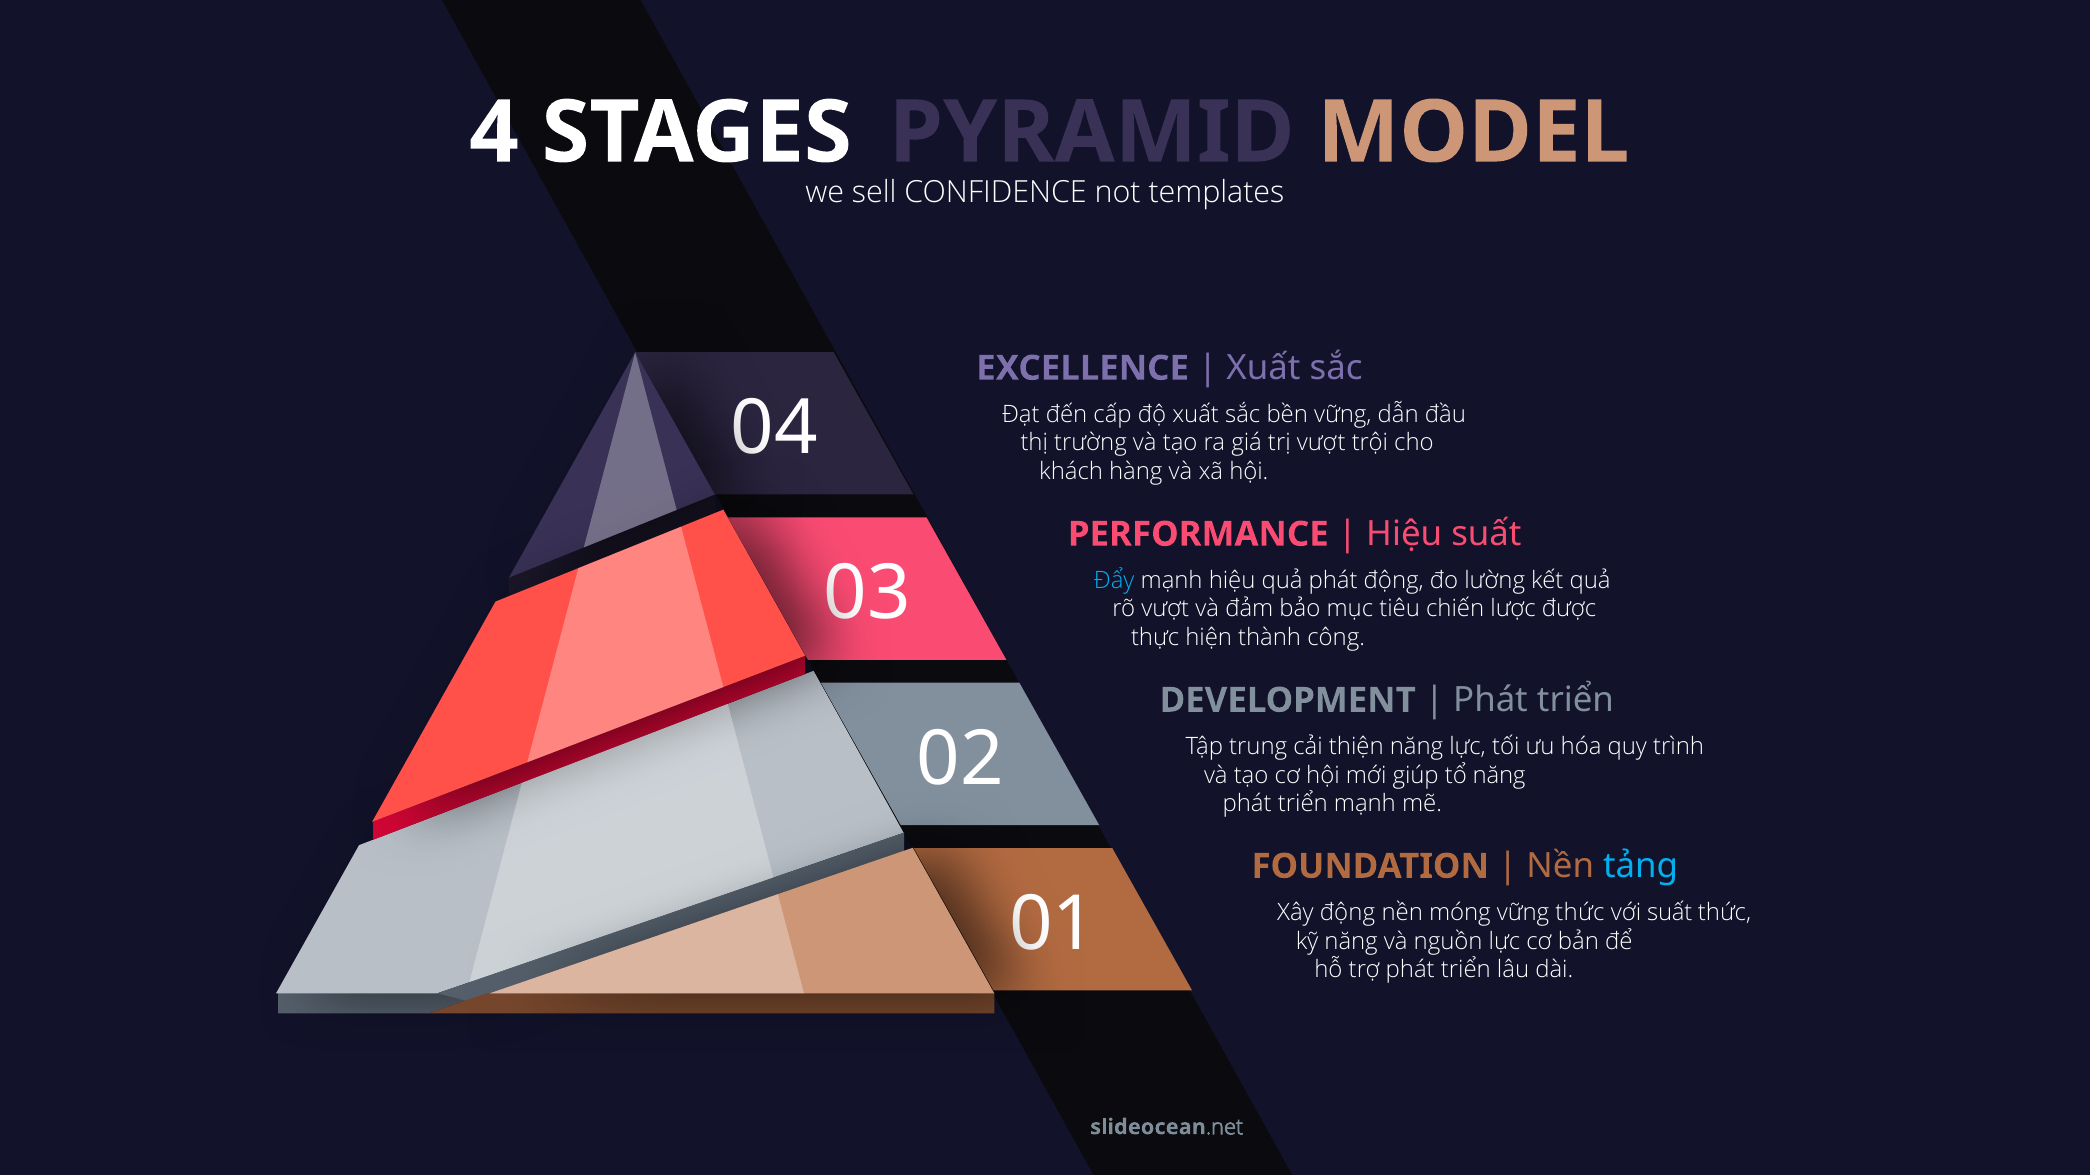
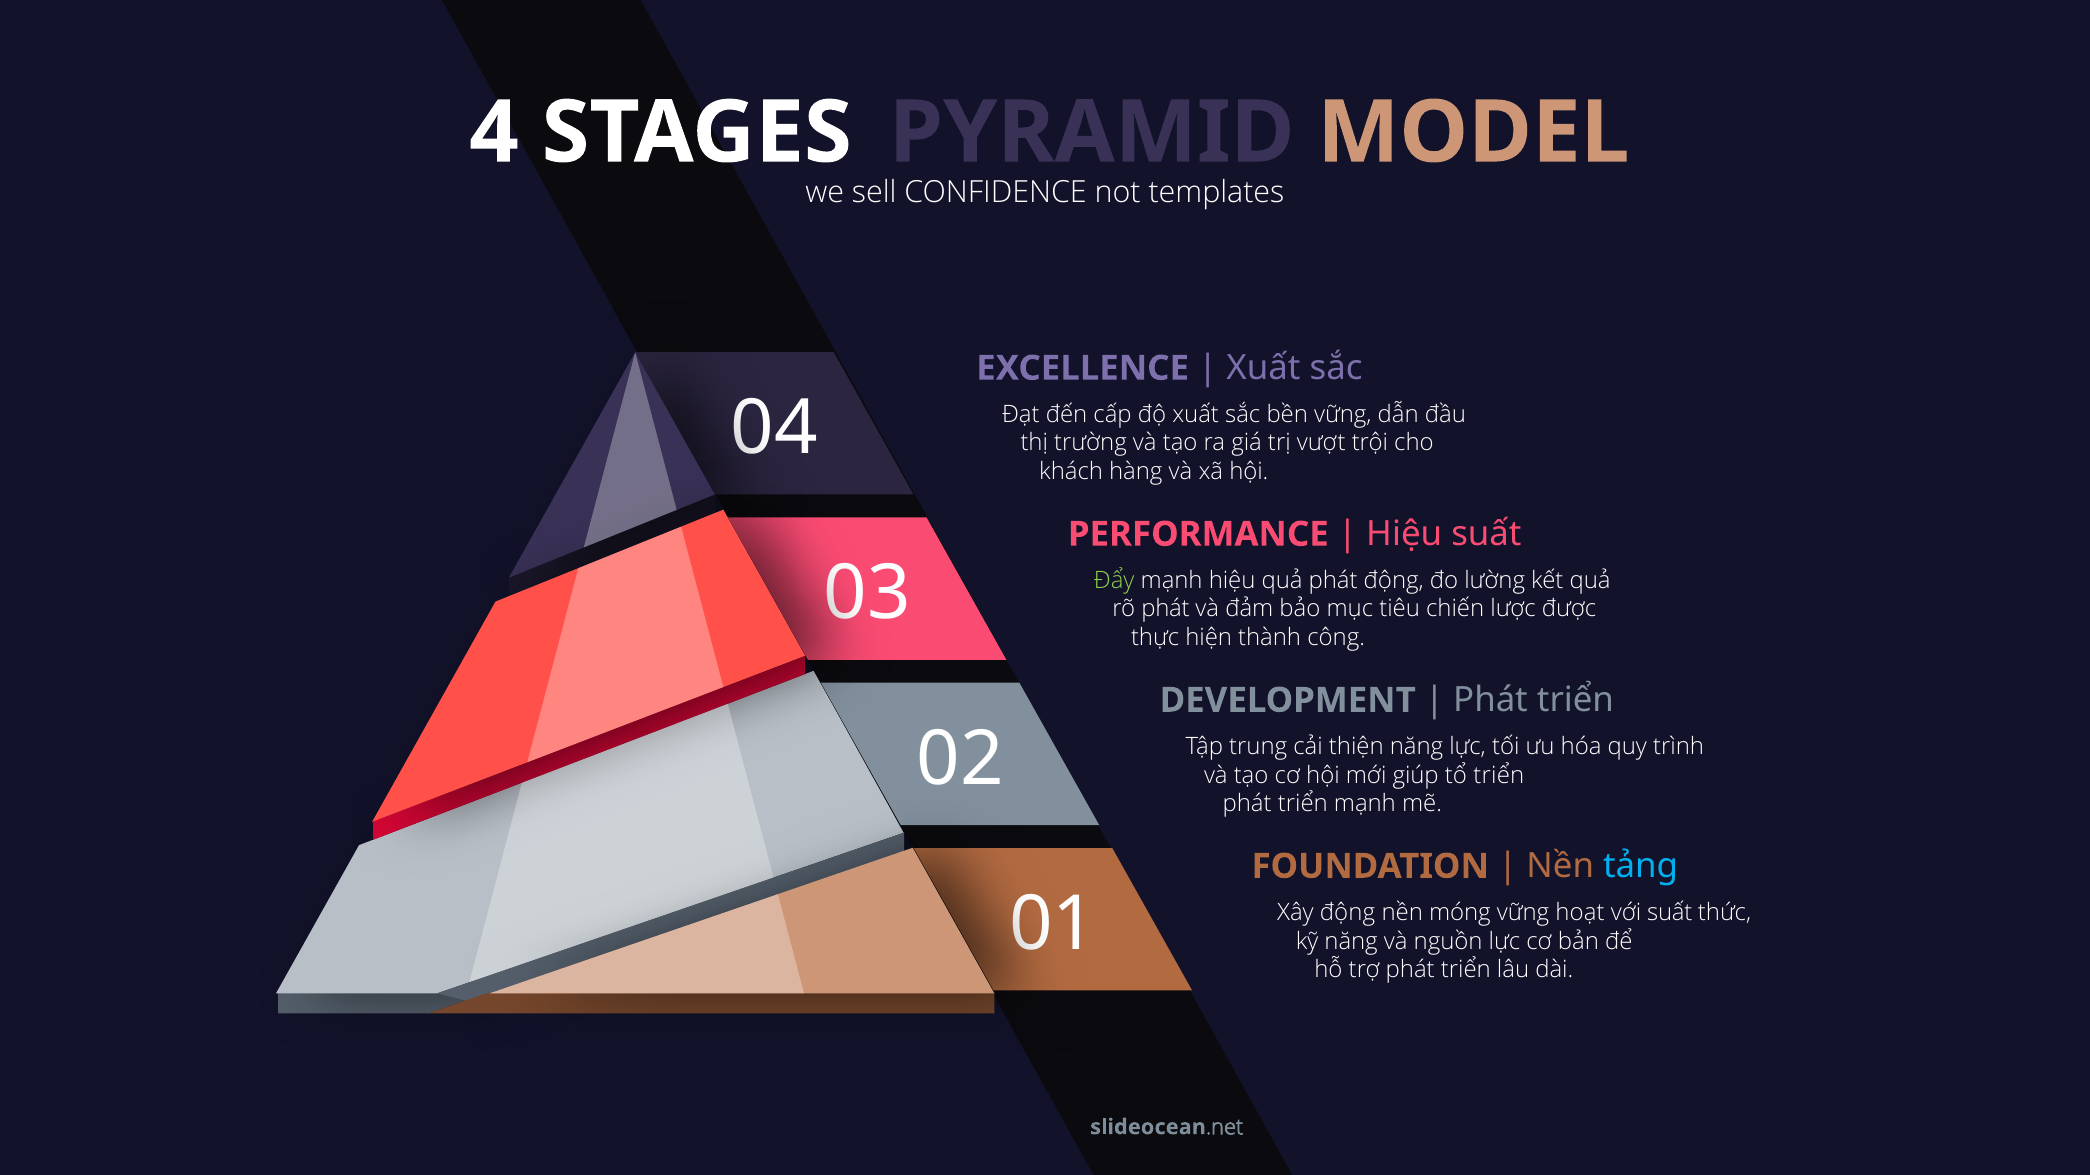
Đẩy colour: light blue -> light green (1114, 581)
rõ vượt: vượt -> phát (1165, 609)
tổ năng: năng -> triển (1499, 776)
vững thức: thức -> hoạt (1580, 913)
